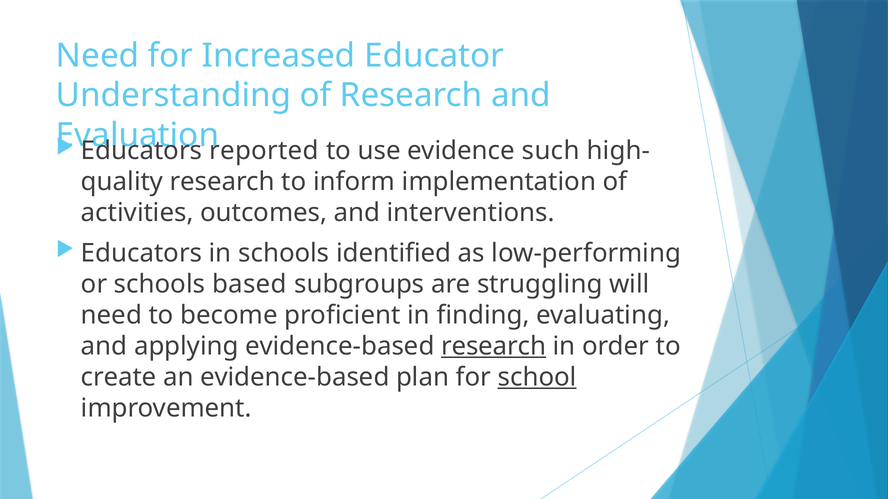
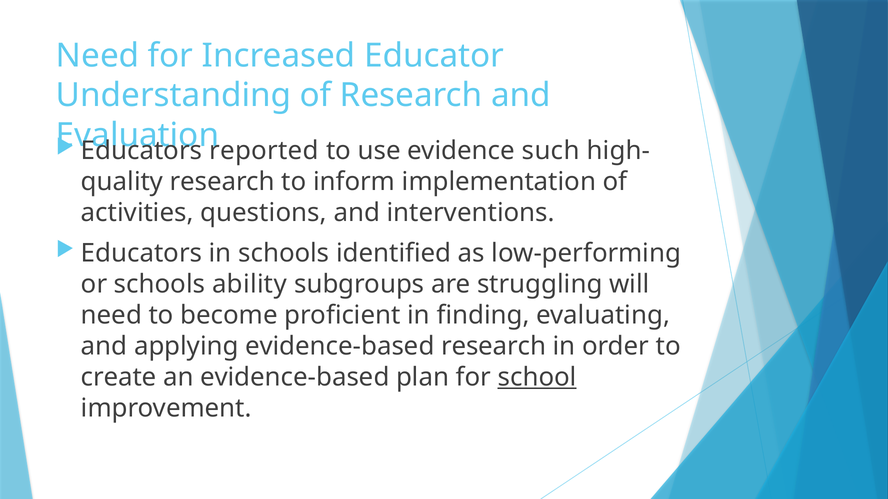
outcomes: outcomes -> questions (264, 213)
based: based -> ability (249, 284)
research underline: present -> none (494, 347)
